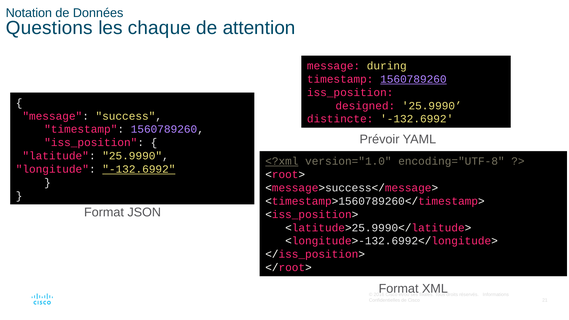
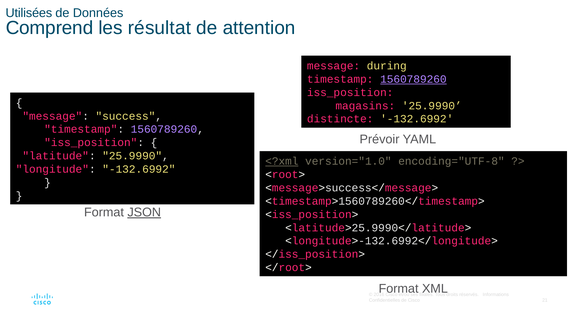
Notation: Notation -> Utilisées (29, 13)
Questions: Questions -> Comprend (49, 28)
chaque: chaque -> résultat (159, 28)
designed: designed -> magasins (365, 106)
-132.6992 underline: present -> none (139, 169)
JSON underline: none -> present (144, 212)
